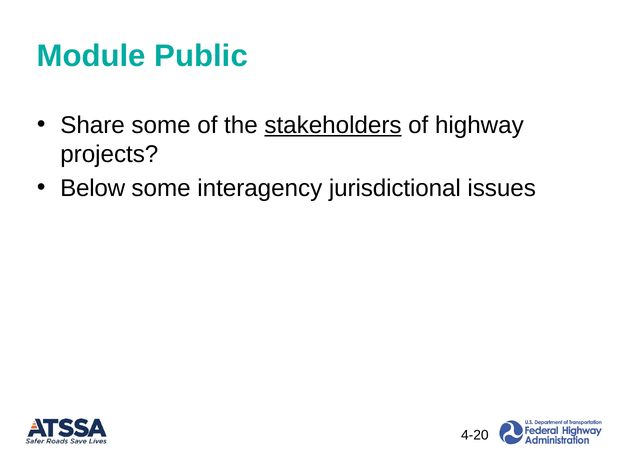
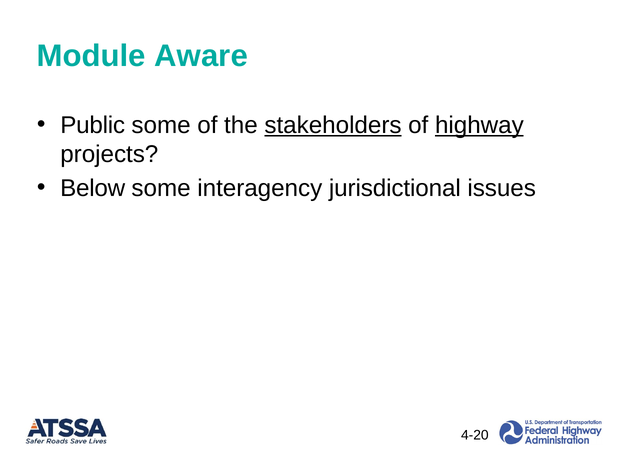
Public: Public -> Aware (201, 56)
Share: Share -> Public (93, 125)
highway underline: none -> present (479, 125)
